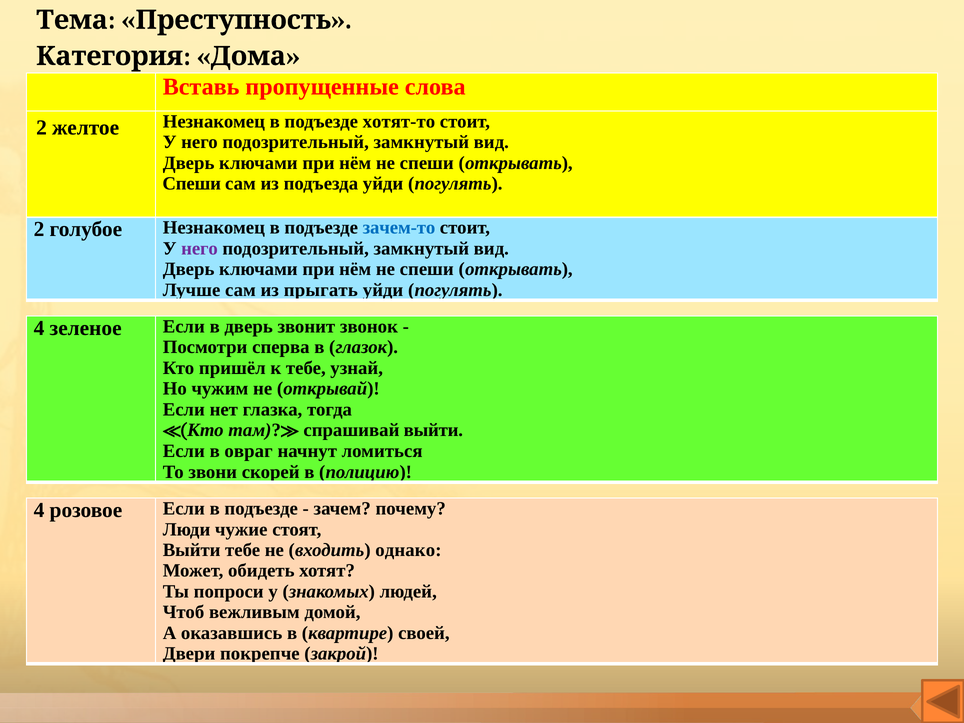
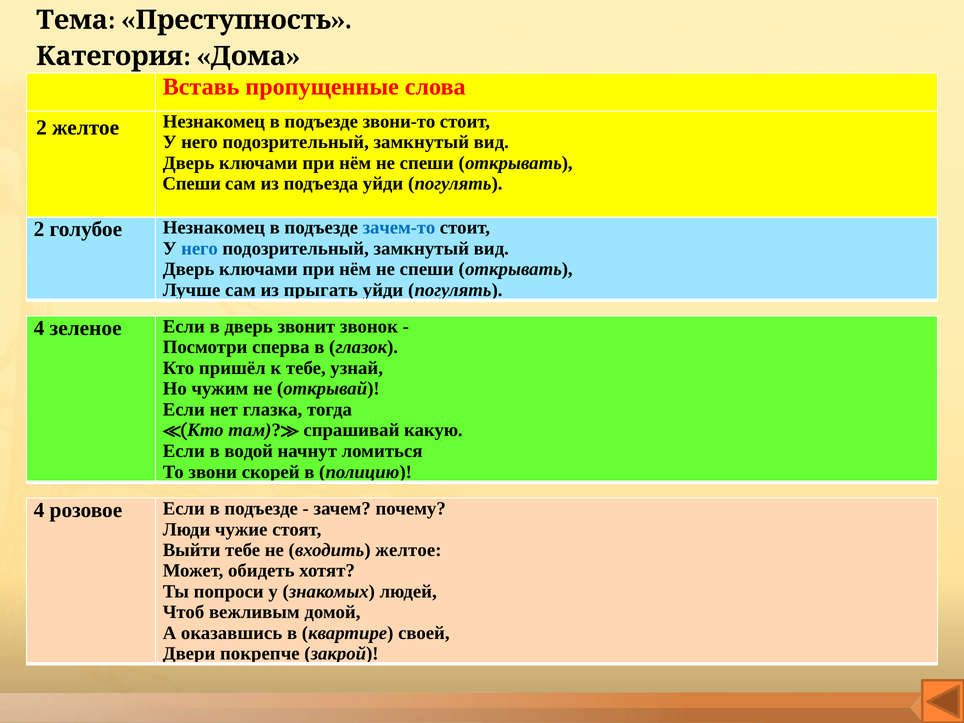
хотят-то: хотят-то -> звони-то (399, 121)
него colour: purple -> blue (200, 249)
спрашивай выйти: выйти -> какую (433, 430)
овраг: овраг -> водой (249, 451)
входить однако: однако -> желтое (408, 550)
